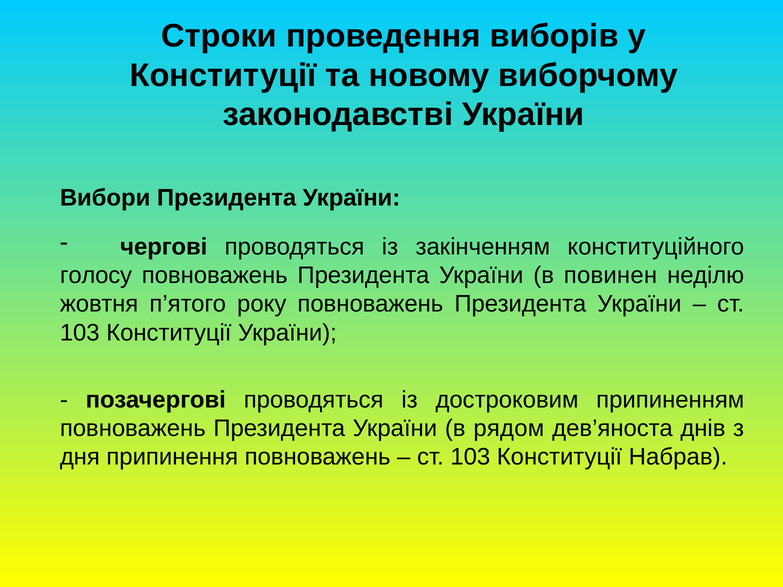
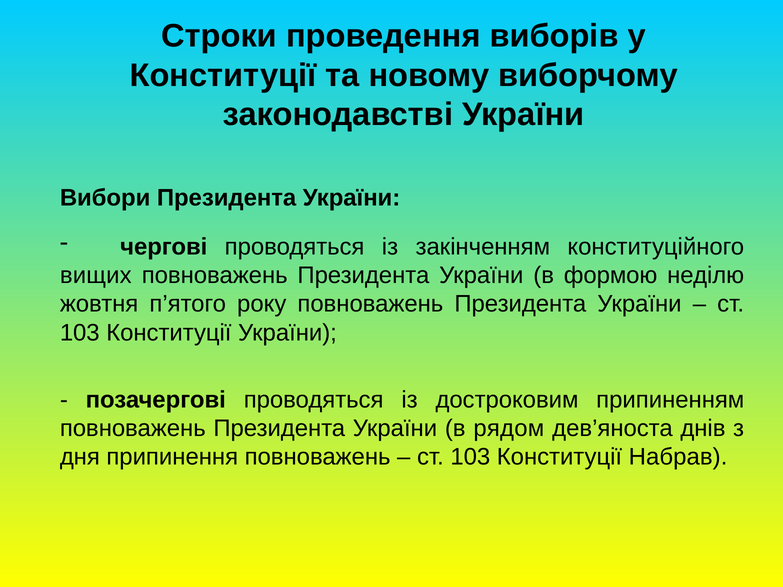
голосу: голосу -> вищих (96, 275)
повинен: повинен -> формою (611, 275)
